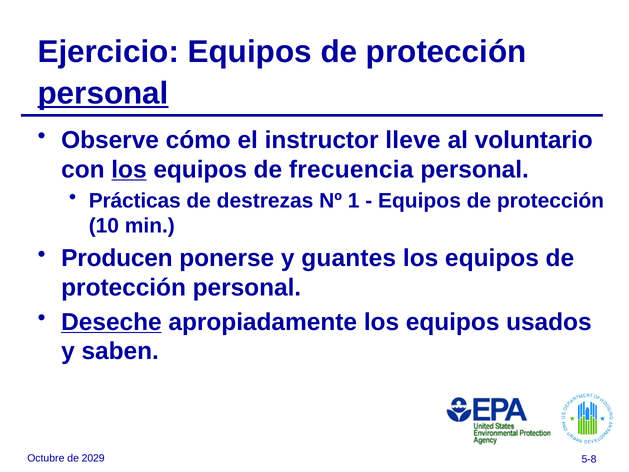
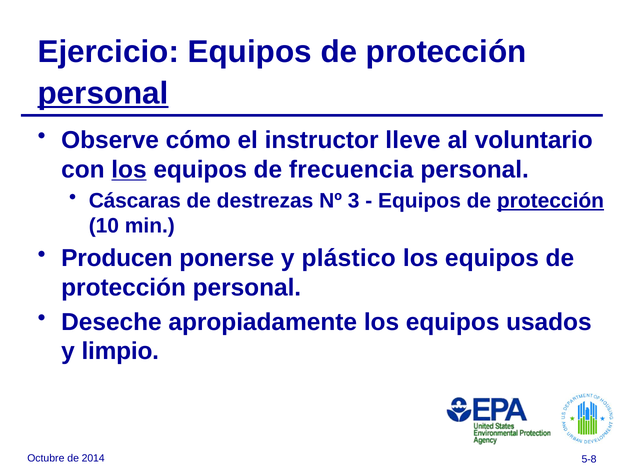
Prácticas: Prácticas -> Cáscaras (135, 201)
1: 1 -> 3 (354, 201)
protección underline: none -> present (550, 201)
guantes: guantes -> plástico (349, 258)
Deseche underline: present -> none (111, 322)
saben: saben -> limpio (120, 351)
2029: 2029 -> 2014 (93, 458)
